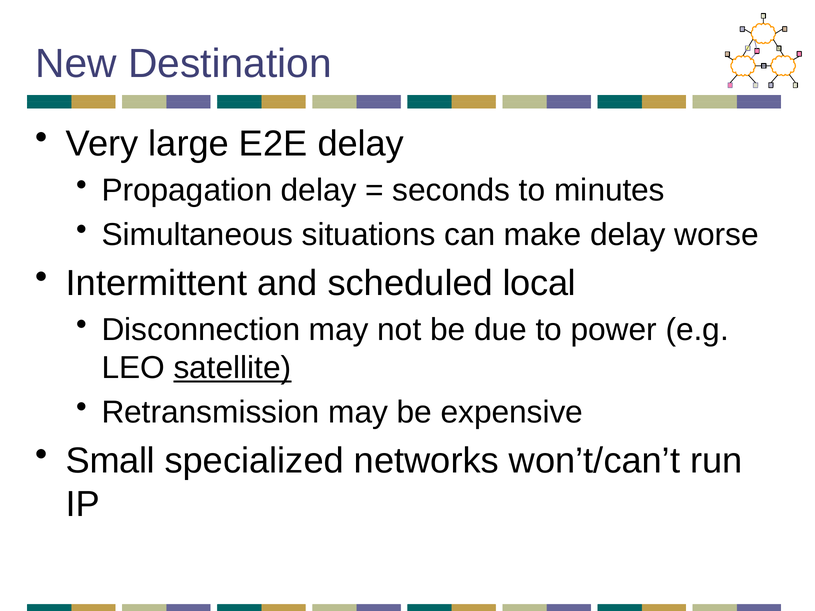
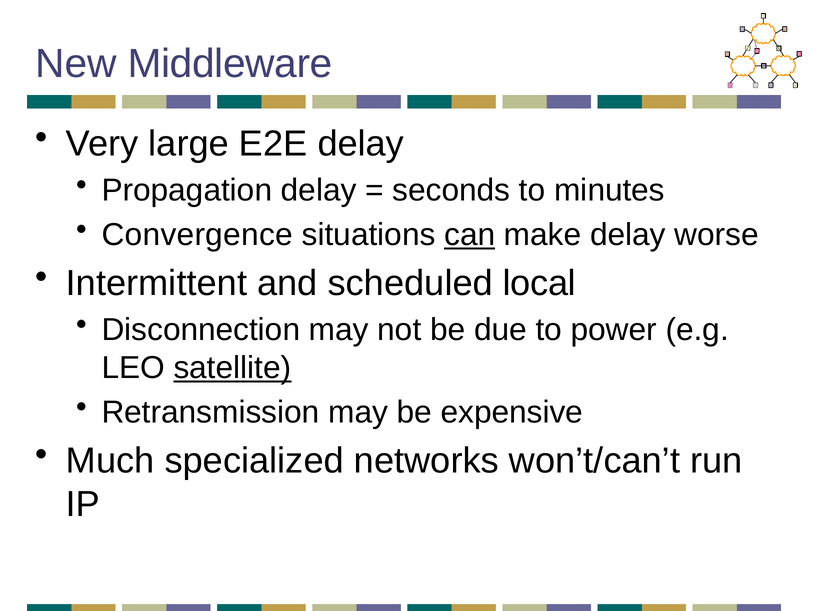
Destination: Destination -> Middleware (230, 64)
Simultaneous: Simultaneous -> Convergence (197, 235)
can underline: none -> present (470, 235)
Small: Small -> Much (110, 461)
